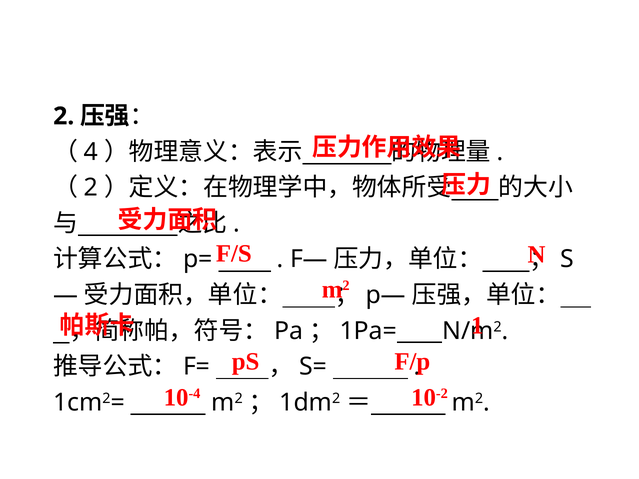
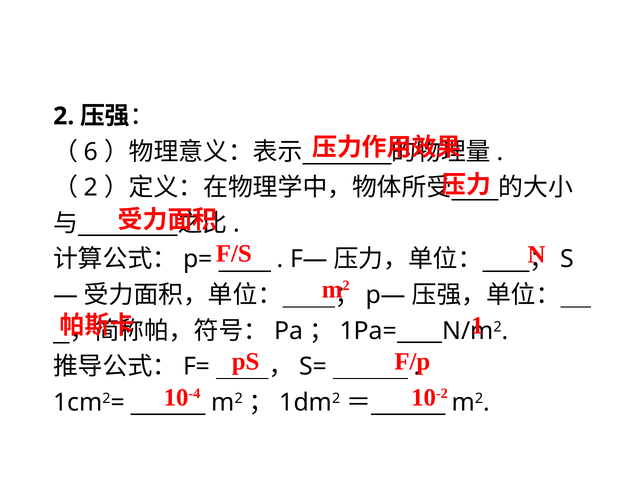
4: 4 -> 6 (91, 152)
